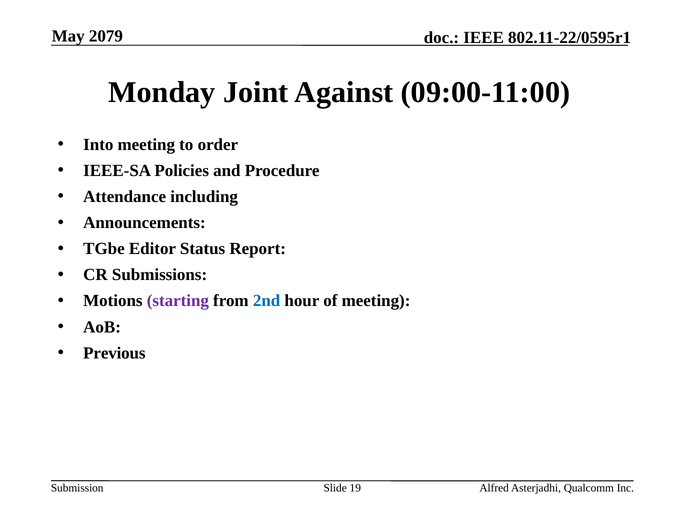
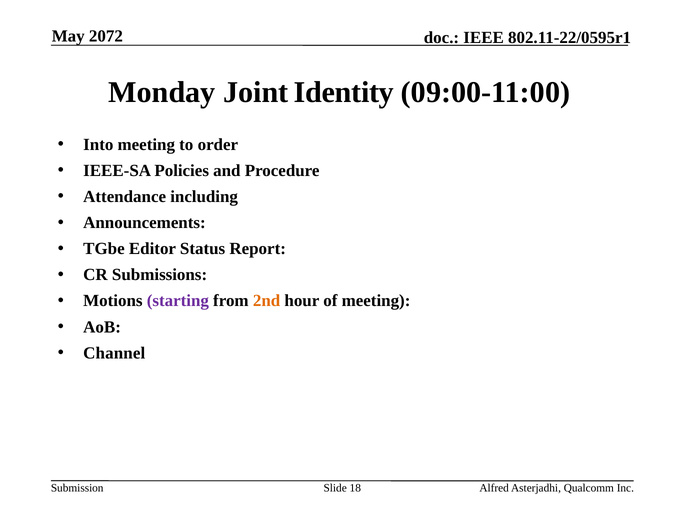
2079: 2079 -> 2072 (106, 36)
Against: Against -> Identity (344, 93)
2nd colour: blue -> orange (267, 301)
Previous: Previous -> Channel (114, 353)
19: 19 -> 18 (355, 488)
